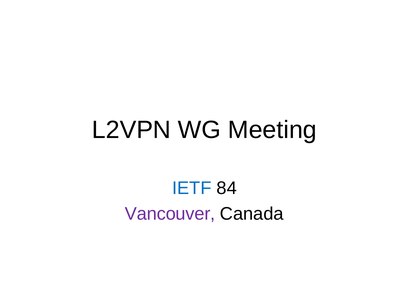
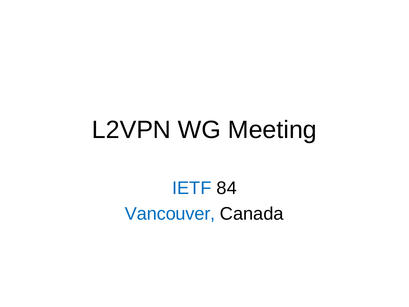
Vancouver colour: purple -> blue (170, 214)
